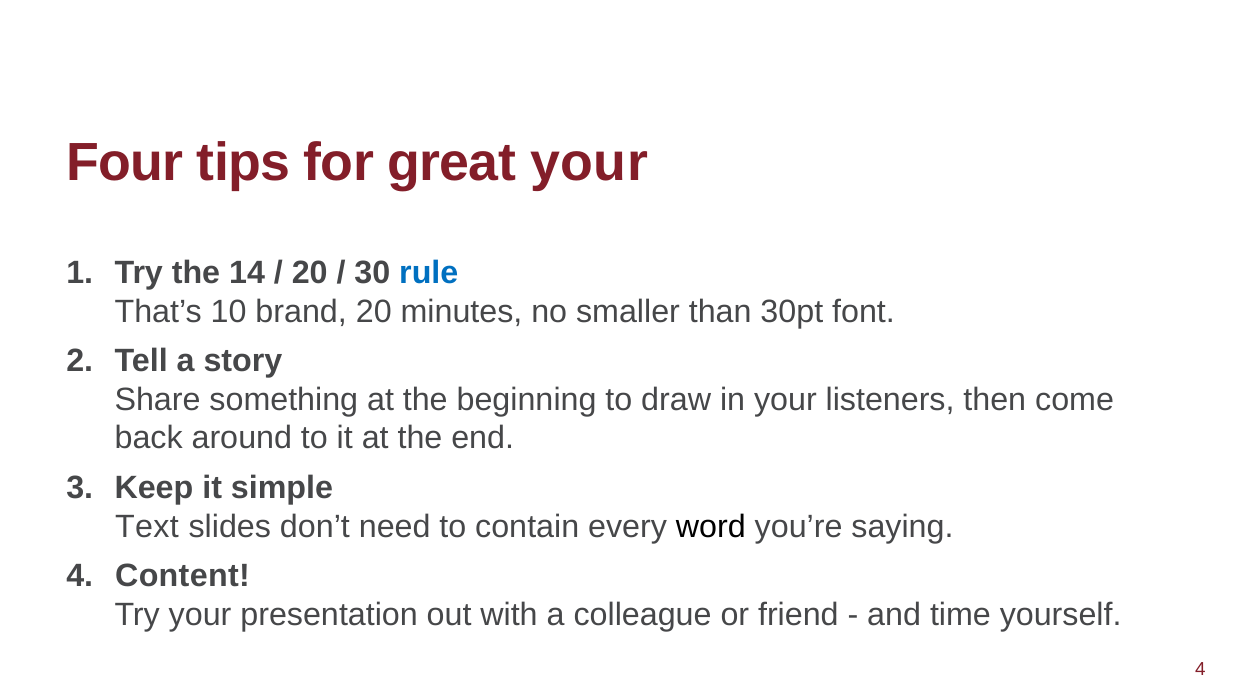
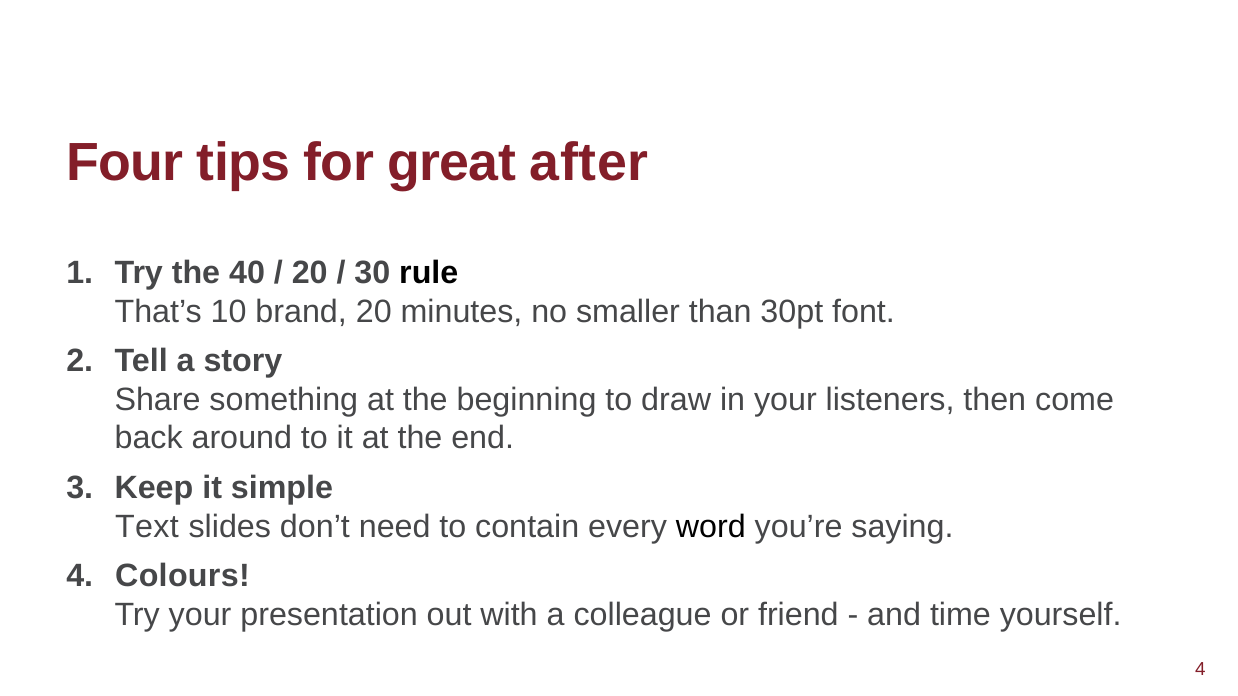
great your: your -> after (589, 162)
14: 14 -> 40 (247, 273)
rule colour: blue -> black (429, 273)
Content: Content -> Colours (182, 576)
